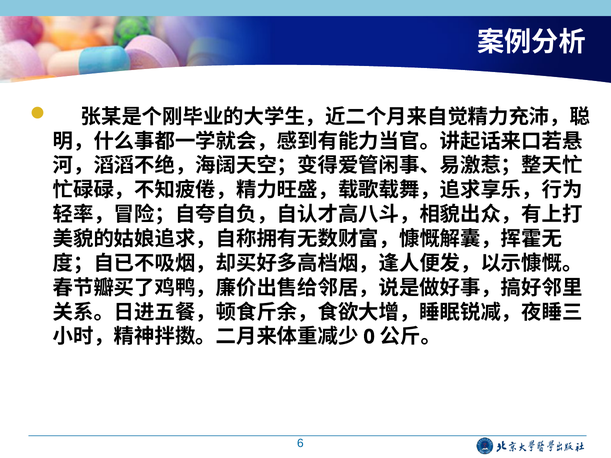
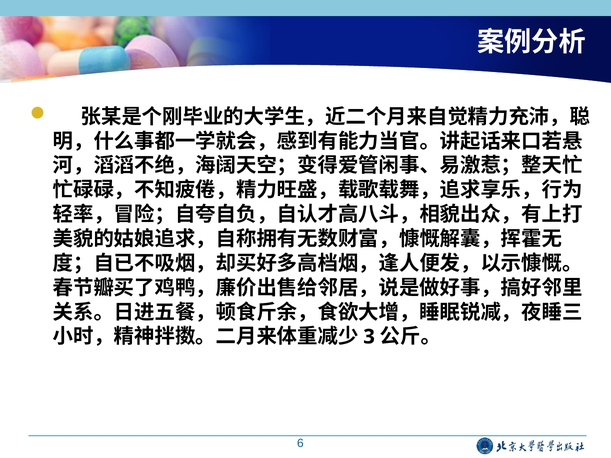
0: 0 -> 3 (369, 337)
